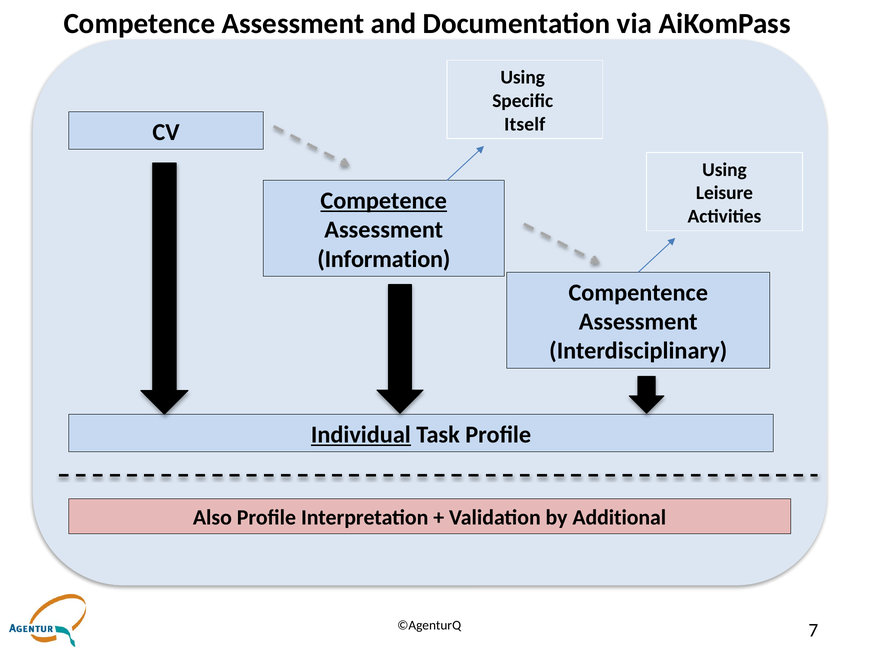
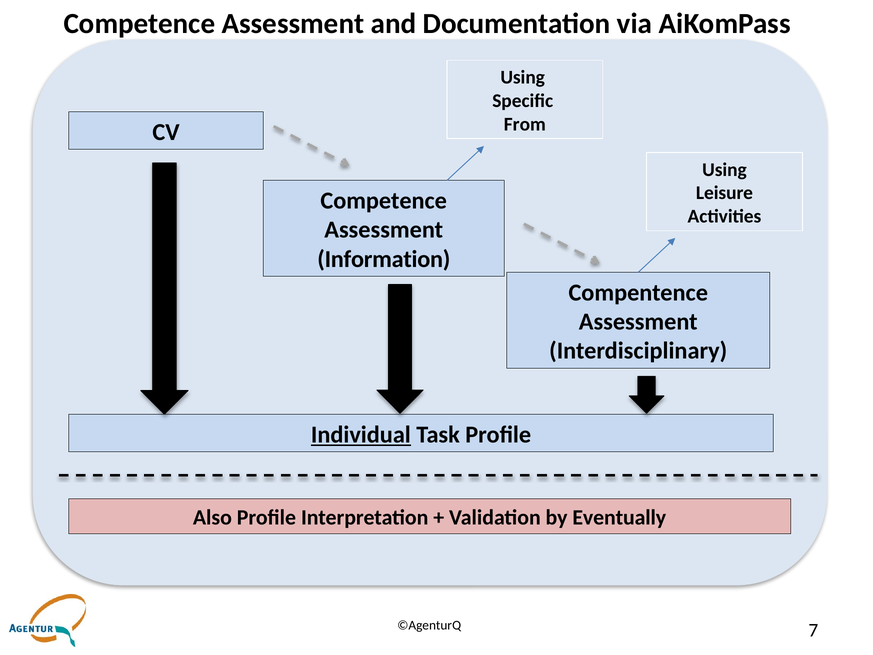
Itself: Itself -> From (525, 124)
Competence underline: present -> none (384, 201)
Additional: Additional -> Eventually (619, 518)
